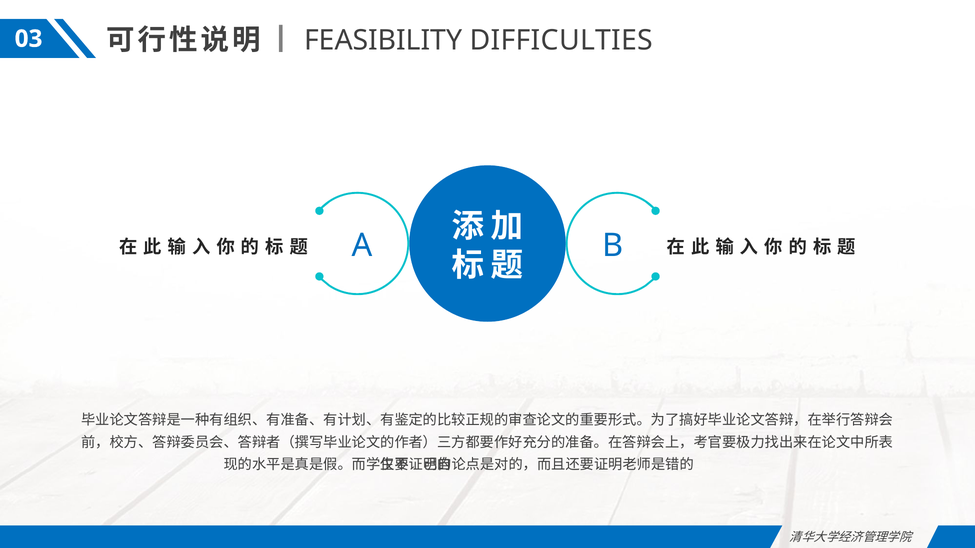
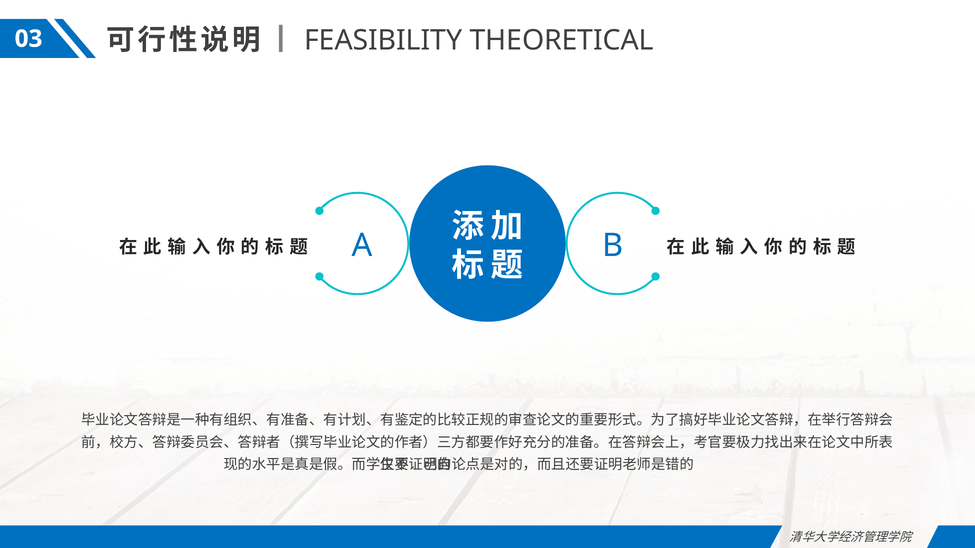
DIFFICULTIES: DIFFICULTIES -> THEORETICAL (562, 40)
